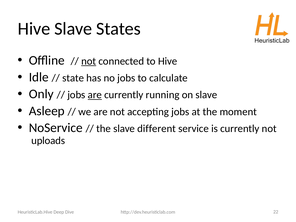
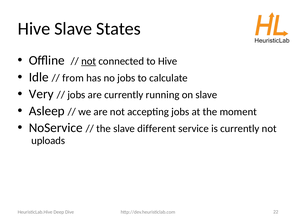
state: state -> from (73, 78)
Only: Only -> Very (41, 94)
are underline: present -> none (95, 95)
